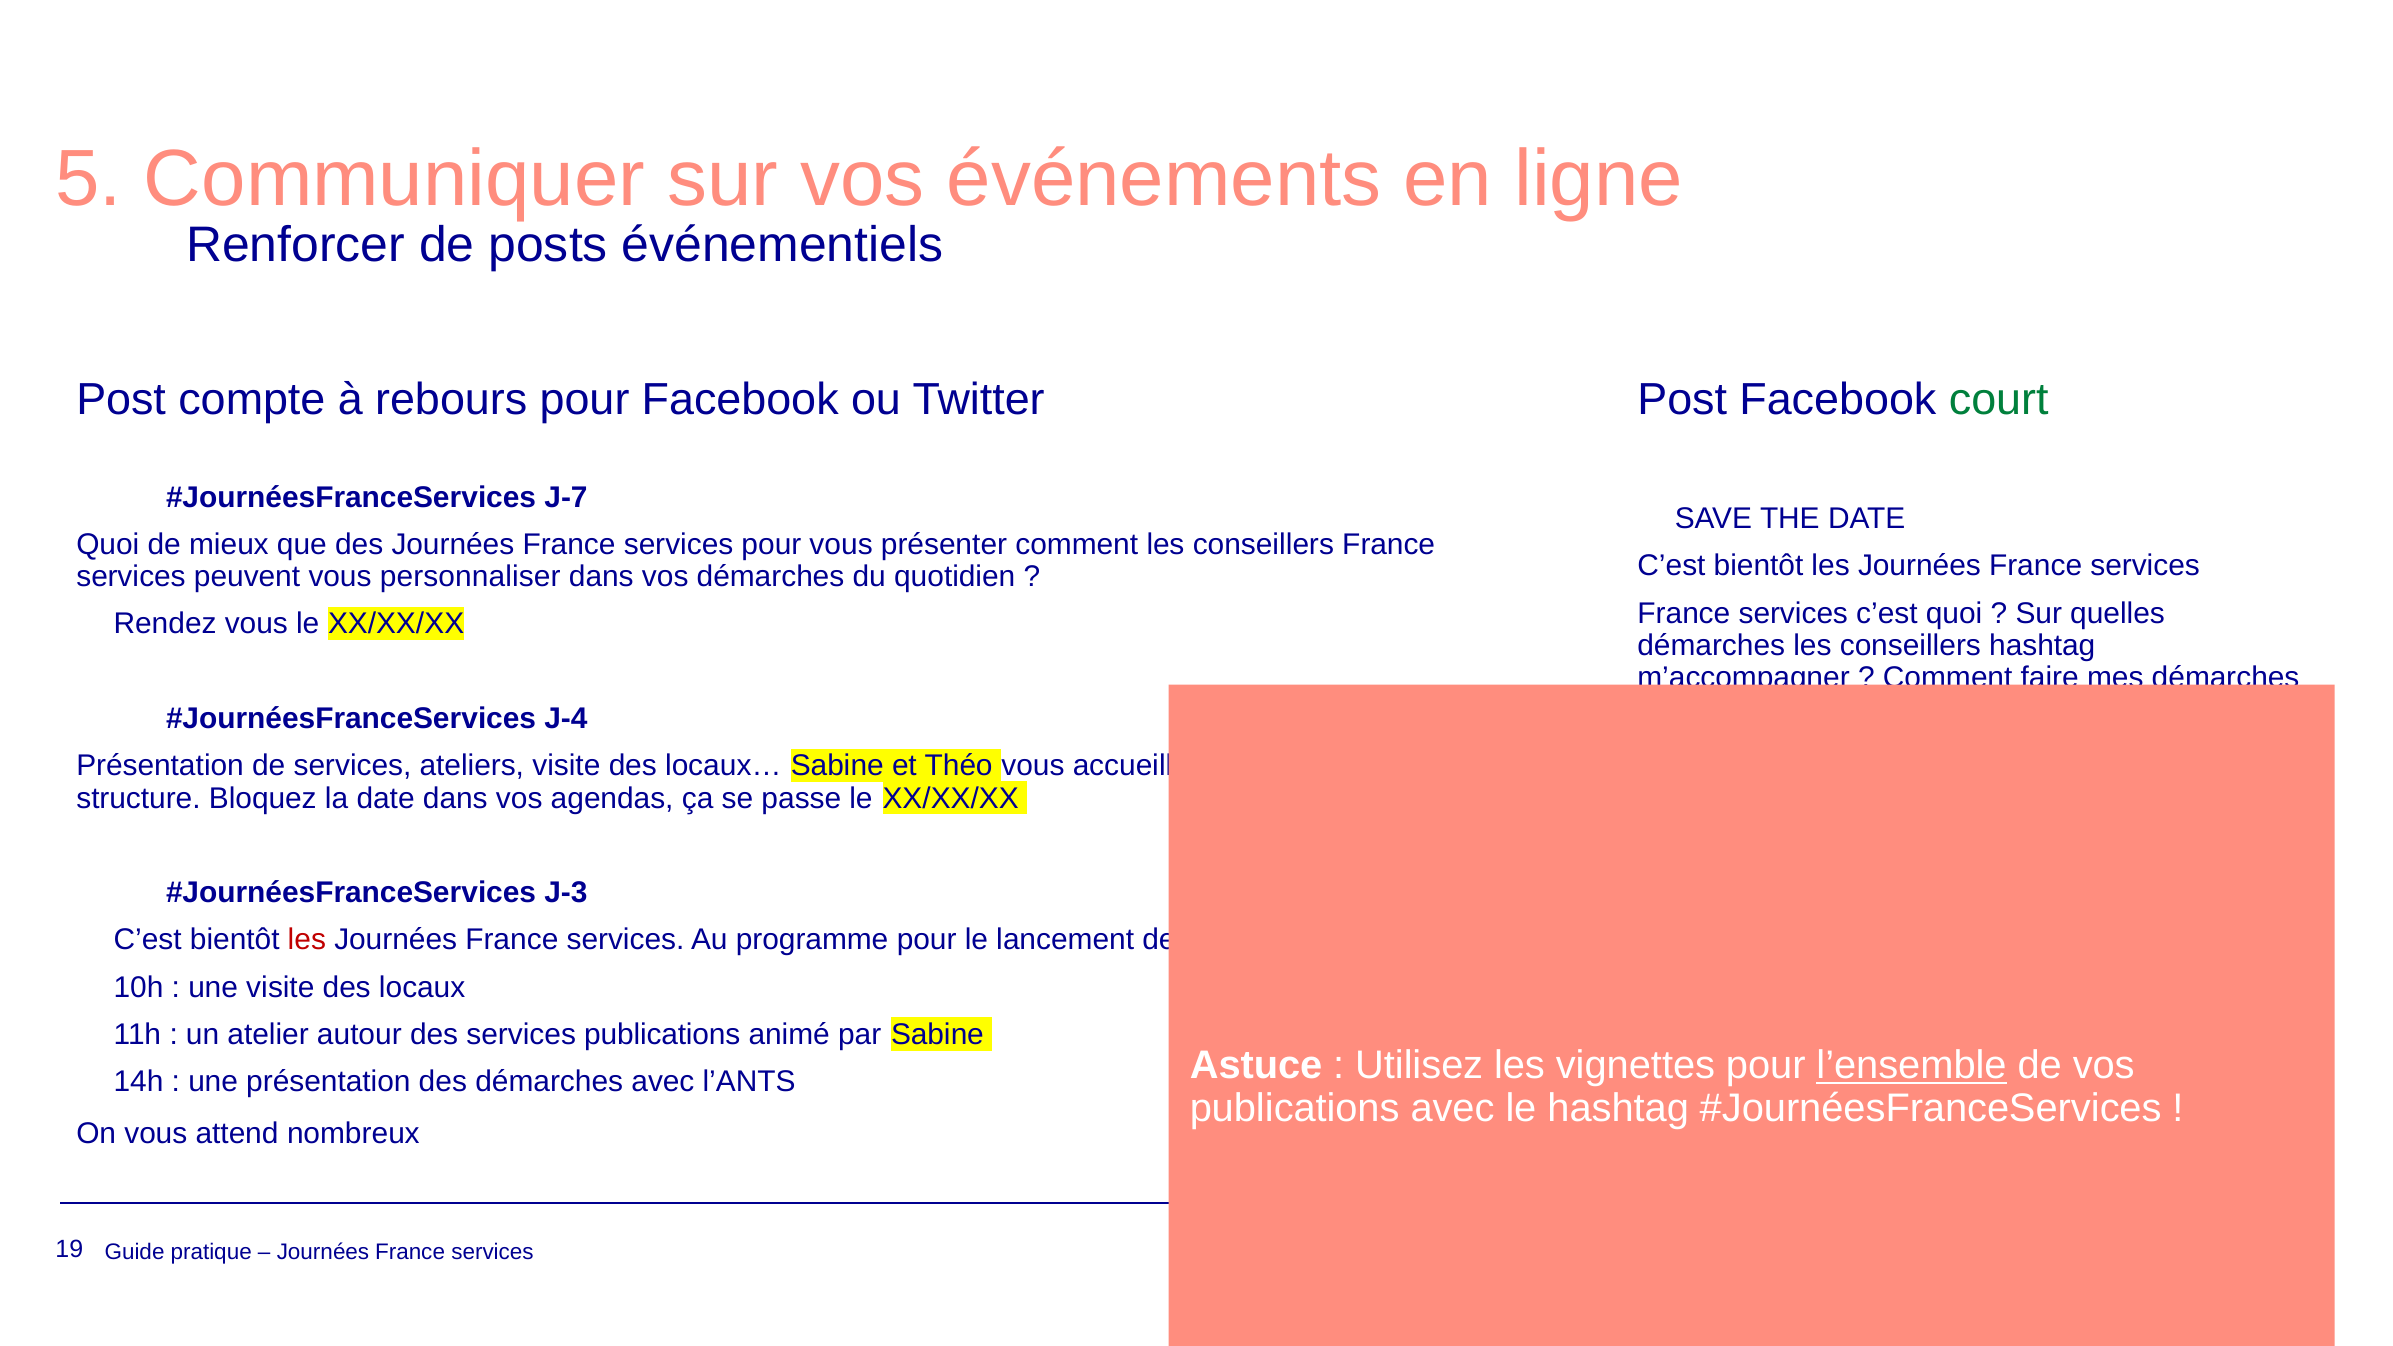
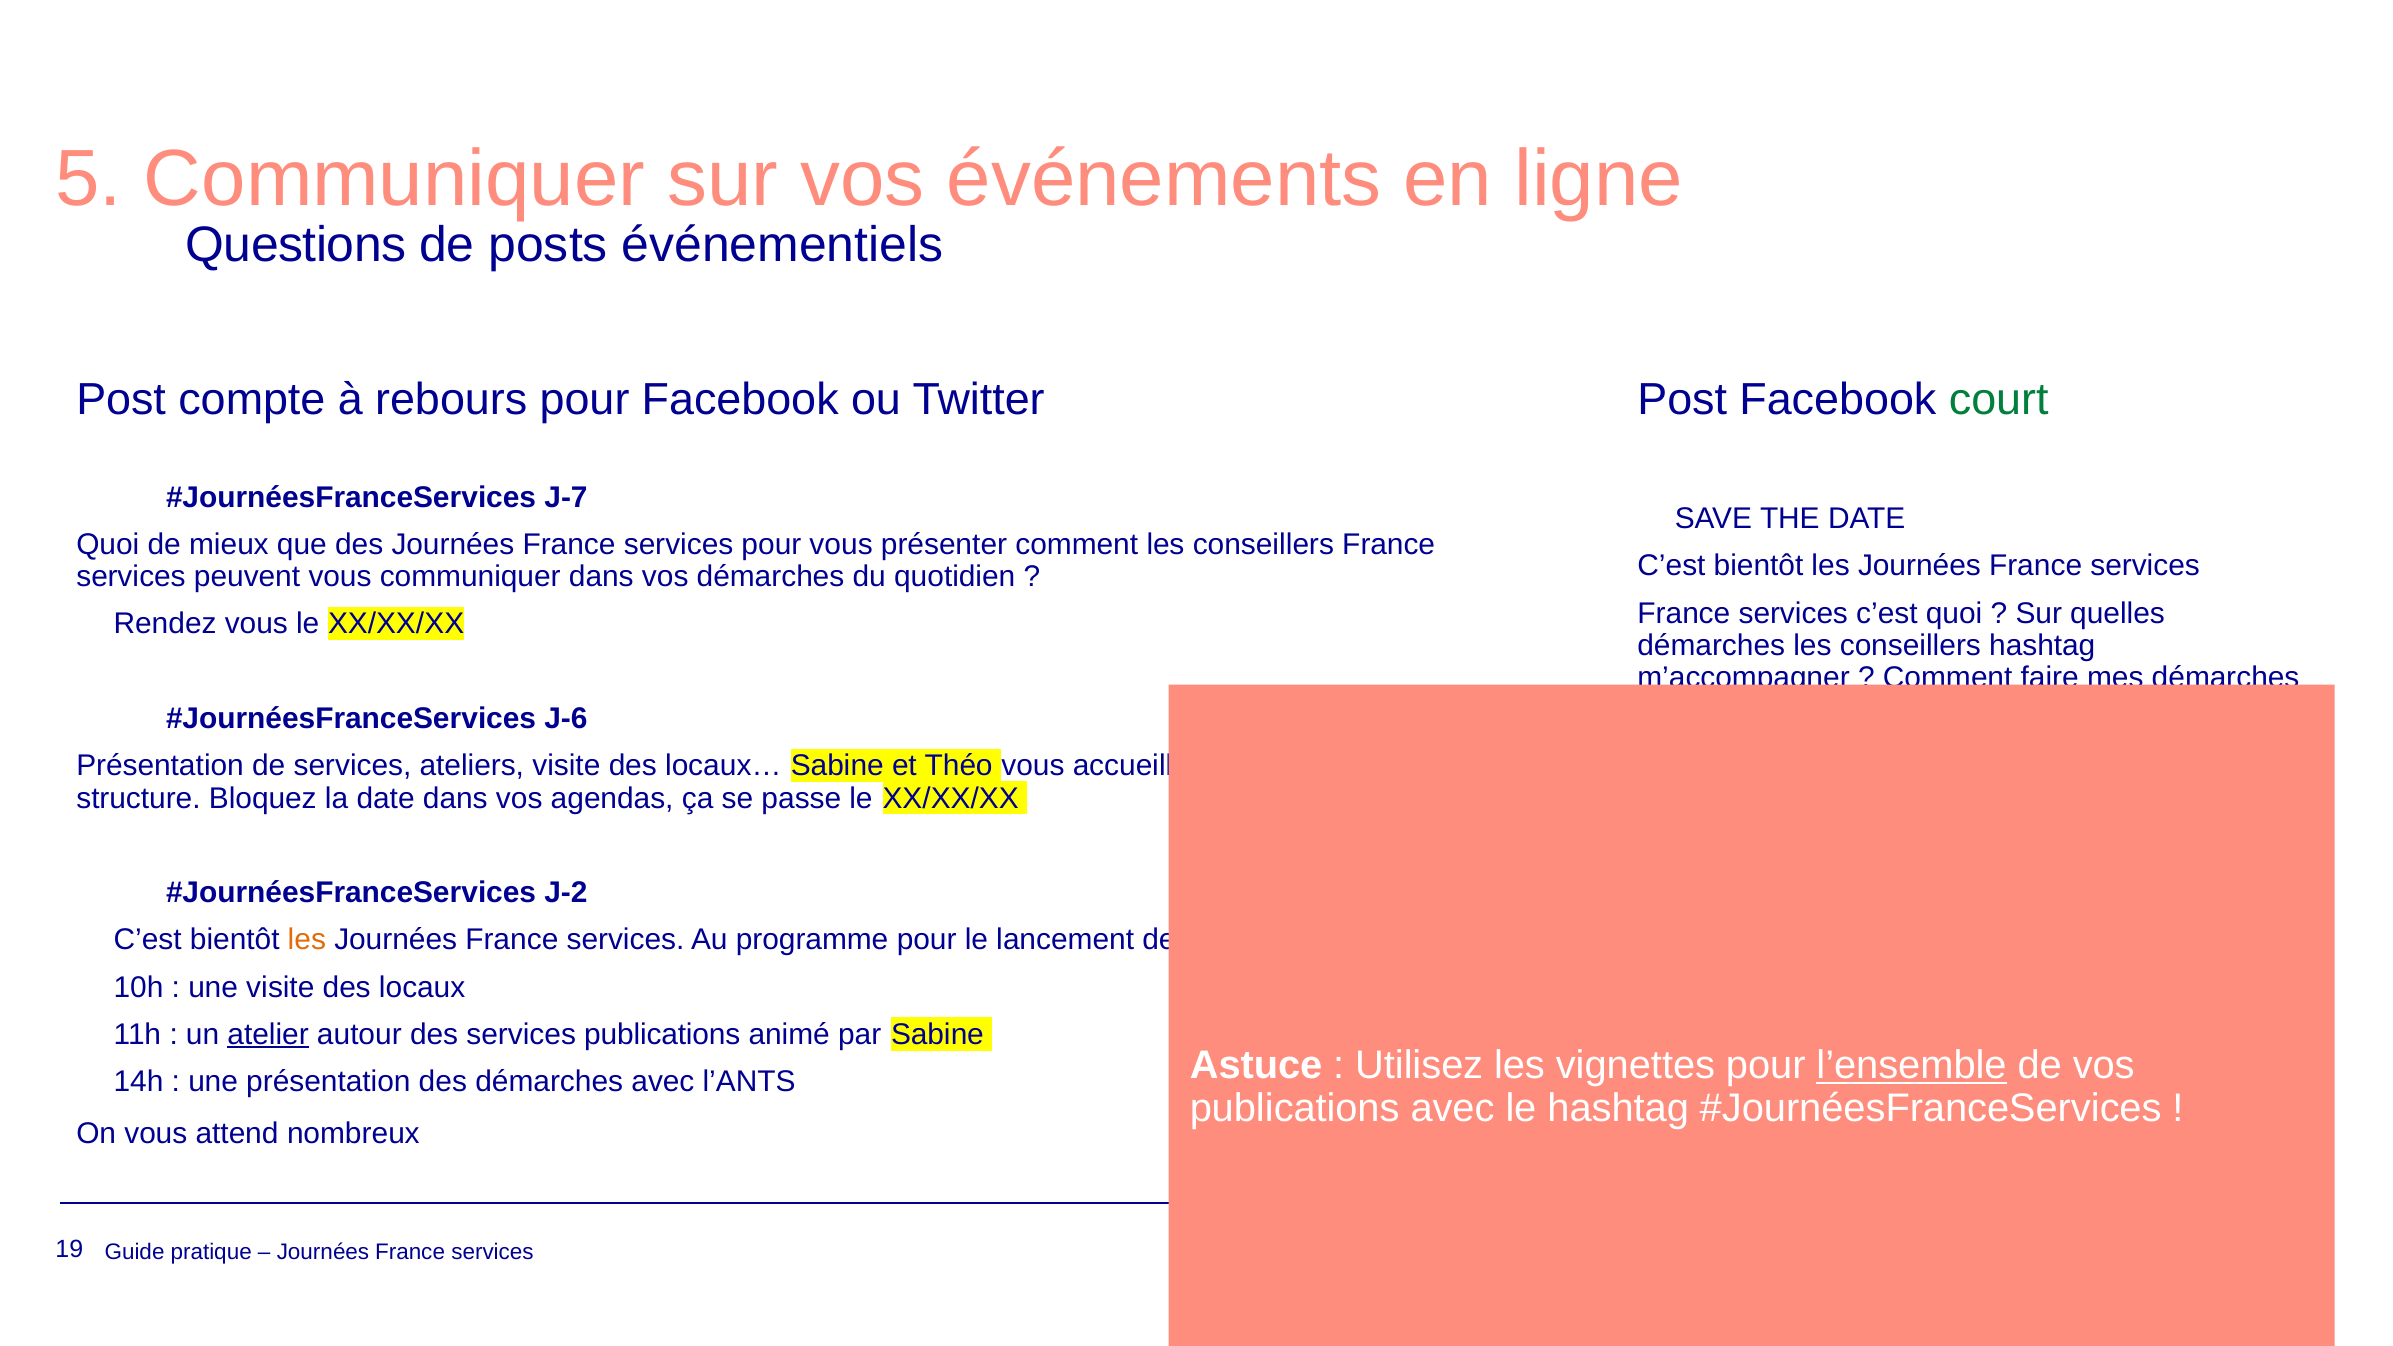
Renforcer: Renforcer -> Questions (296, 245)
vous personnaliser: personnaliser -> communiquer (470, 577)
J-4: J-4 -> J-6 (566, 719)
J-3: J-3 -> J-2 (566, 893)
les colour: red -> orange (307, 940)
atelier underline: none -> present (268, 1035)
